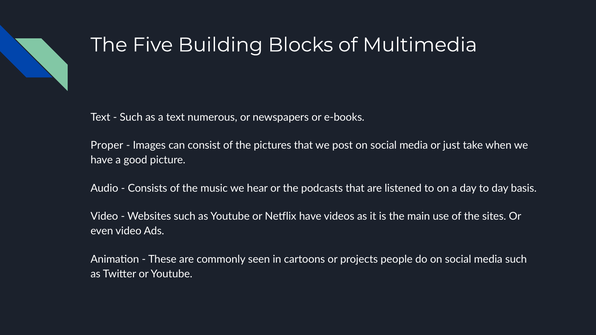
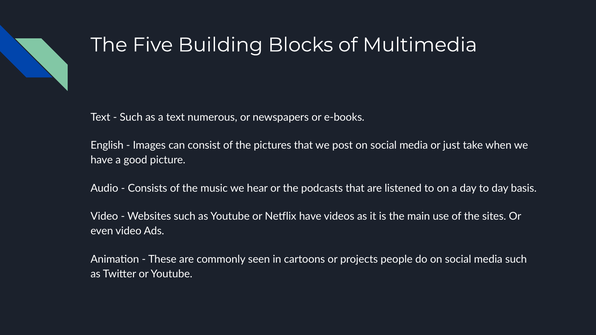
Proper: Proper -> English (107, 145)
